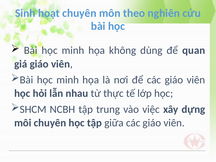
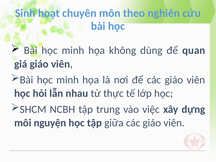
môi chuyên: chuyên -> nguyện (50, 123)
